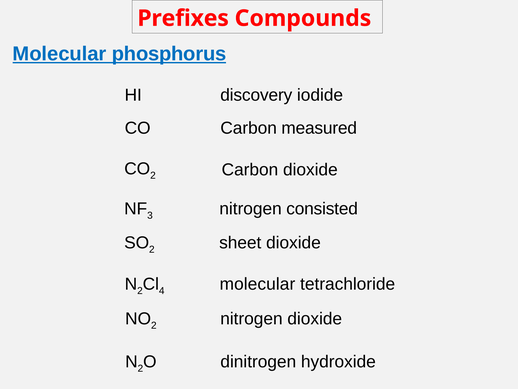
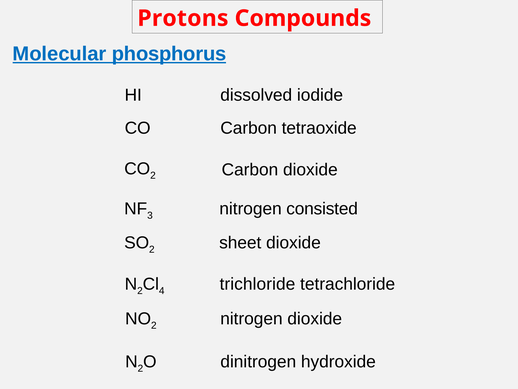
Prefixes: Prefixes -> Protons (183, 18)
discovery: discovery -> dissolved (256, 95)
measured: measured -> tetraoxide (319, 128)
molecular: molecular -> trichloride (257, 284)
